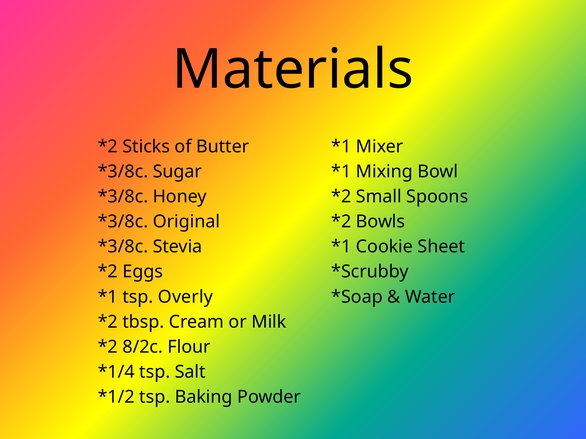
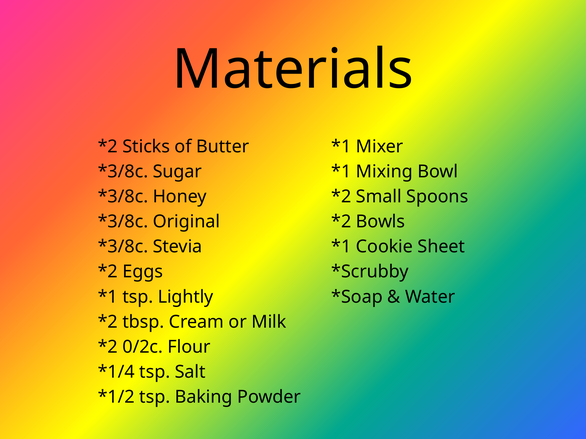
Overly: Overly -> Lightly (186, 297)
8/2c: 8/2c -> 0/2c (143, 347)
